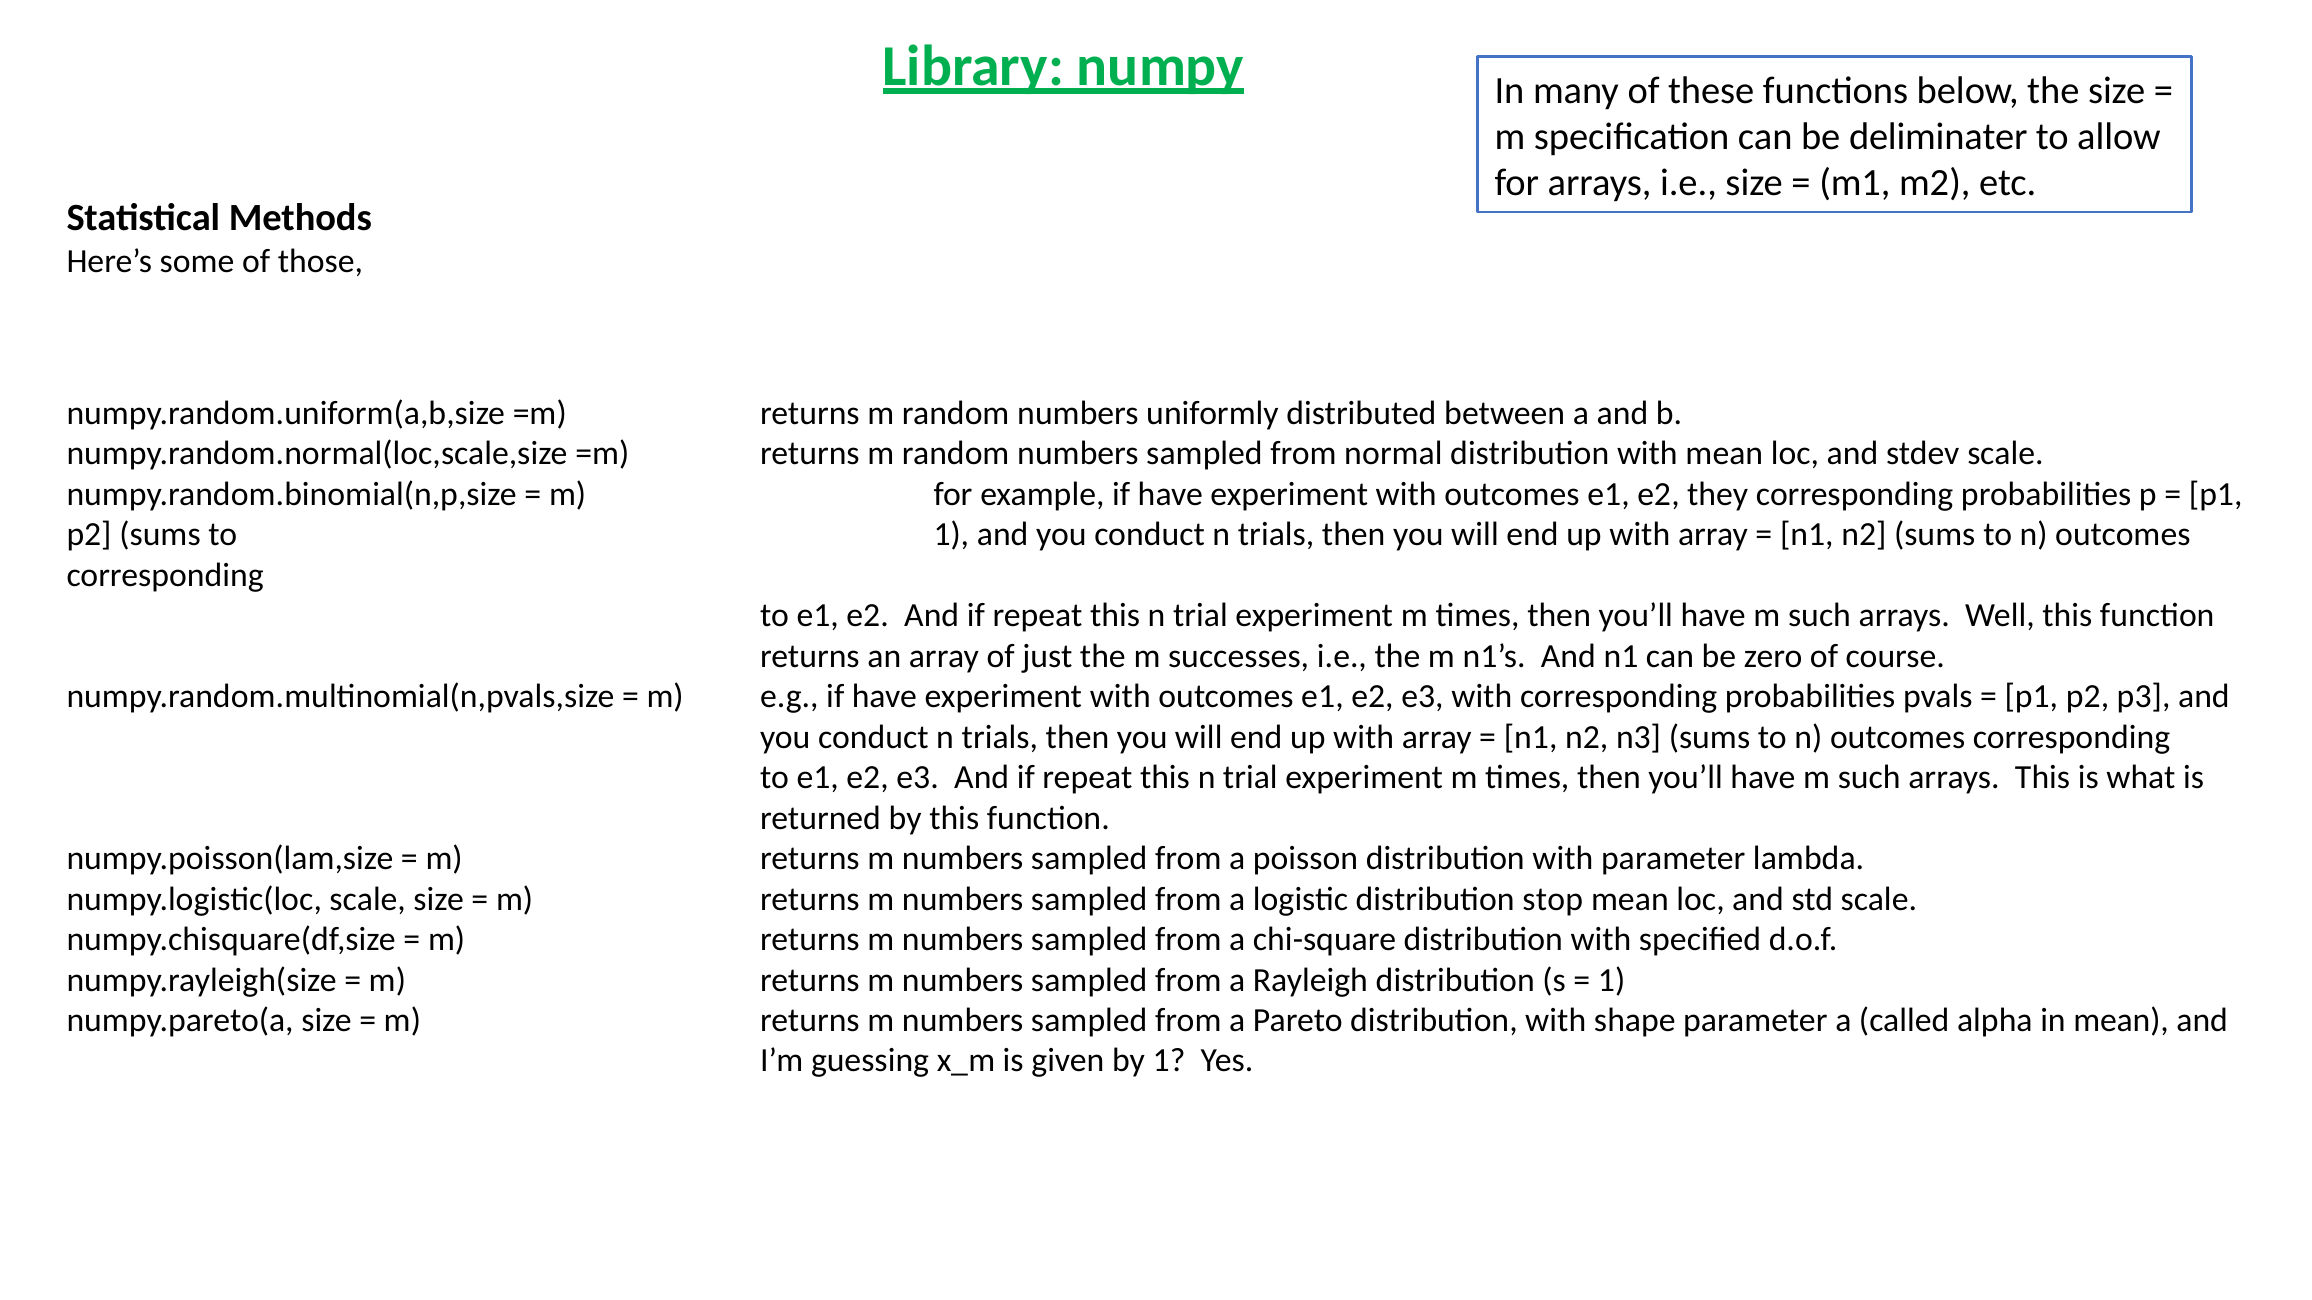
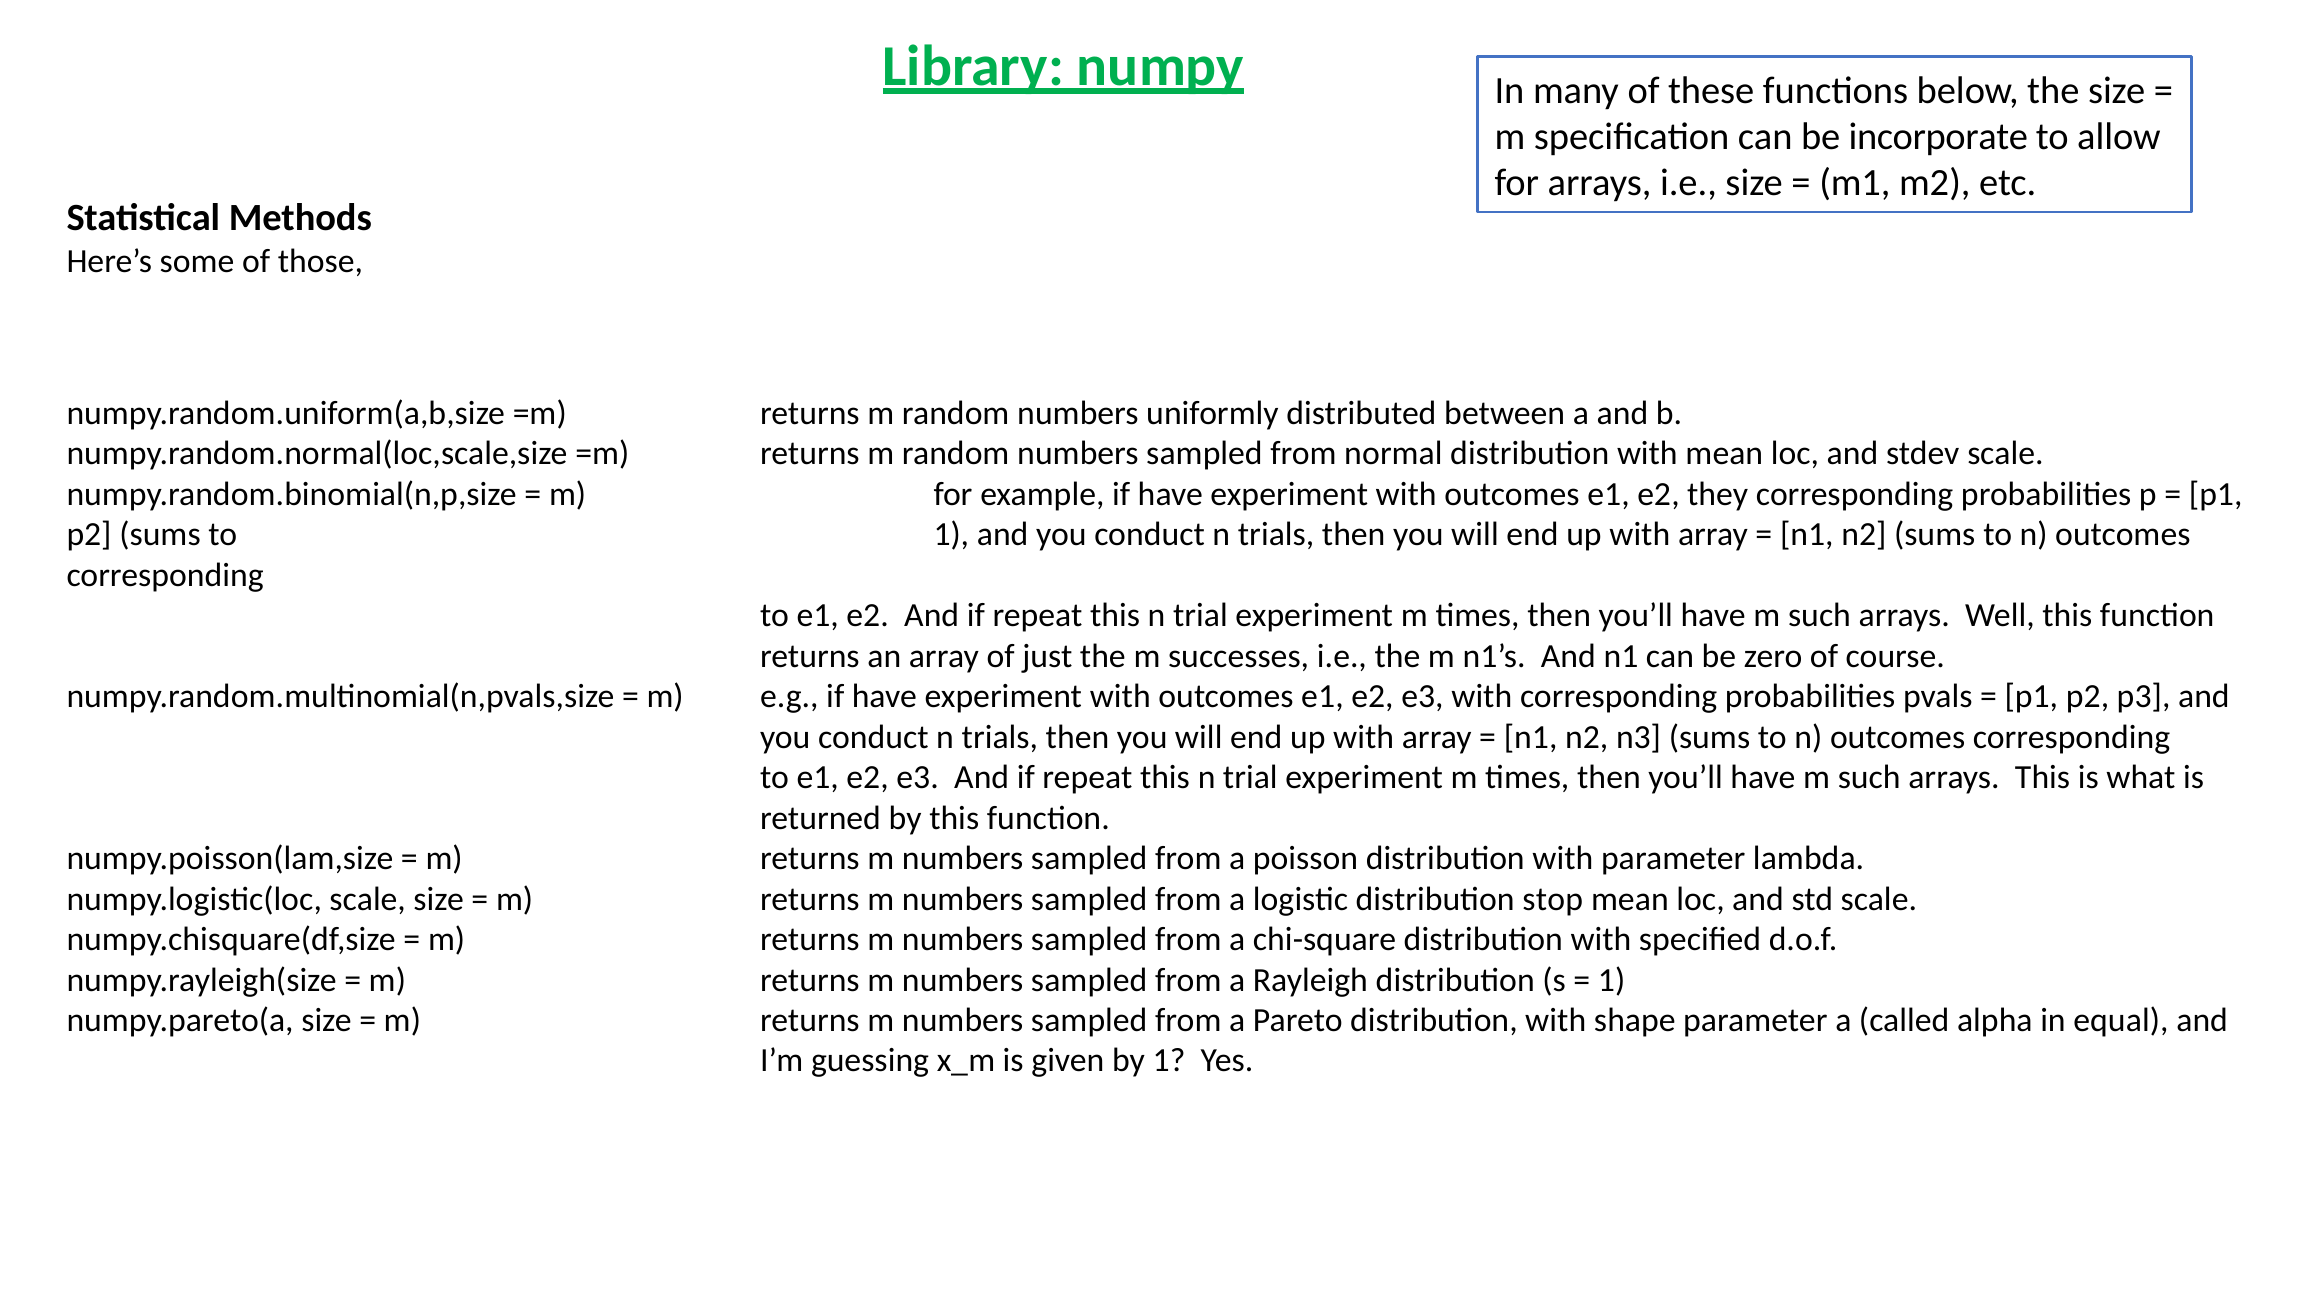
deliminater: deliminater -> incorporate (1938, 137)
in mean: mean -> equal (2121, 1021)
